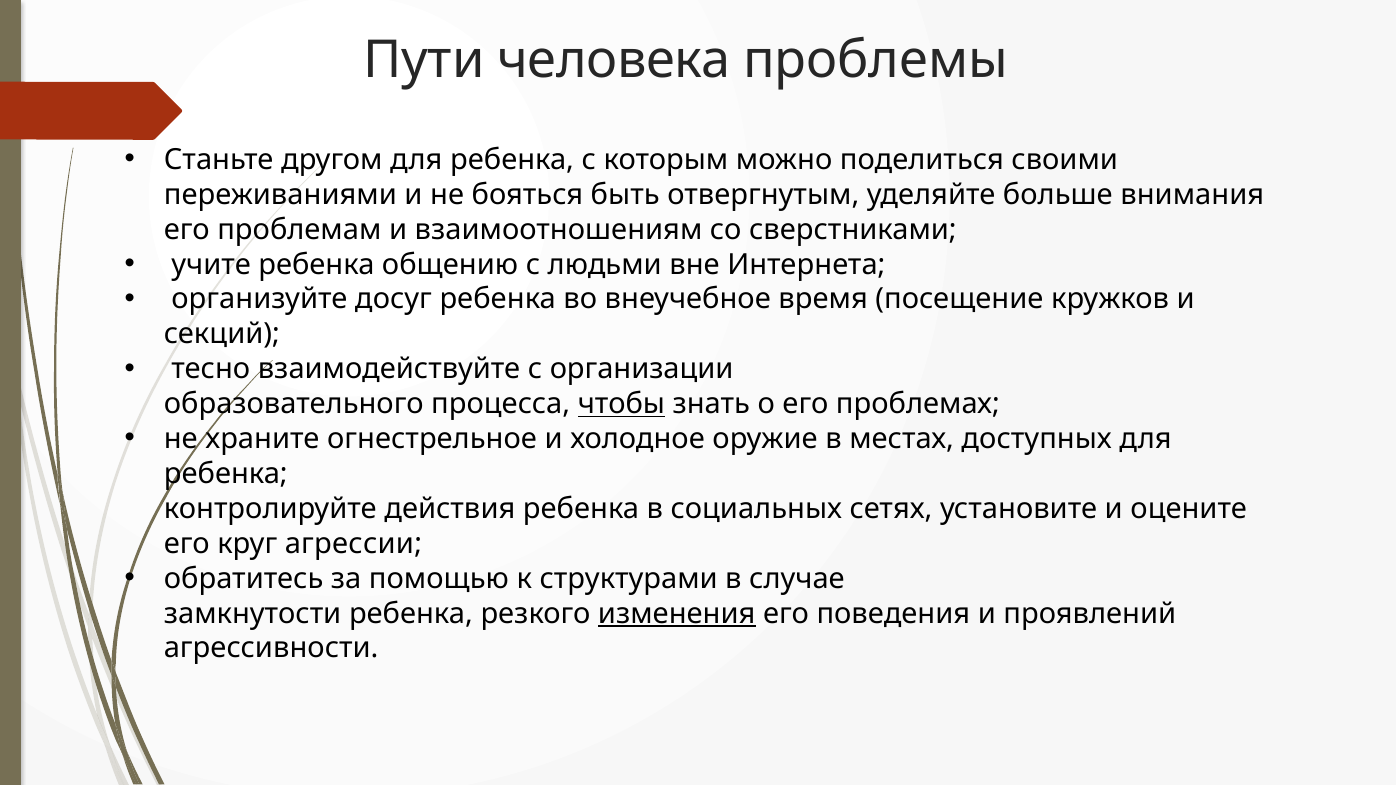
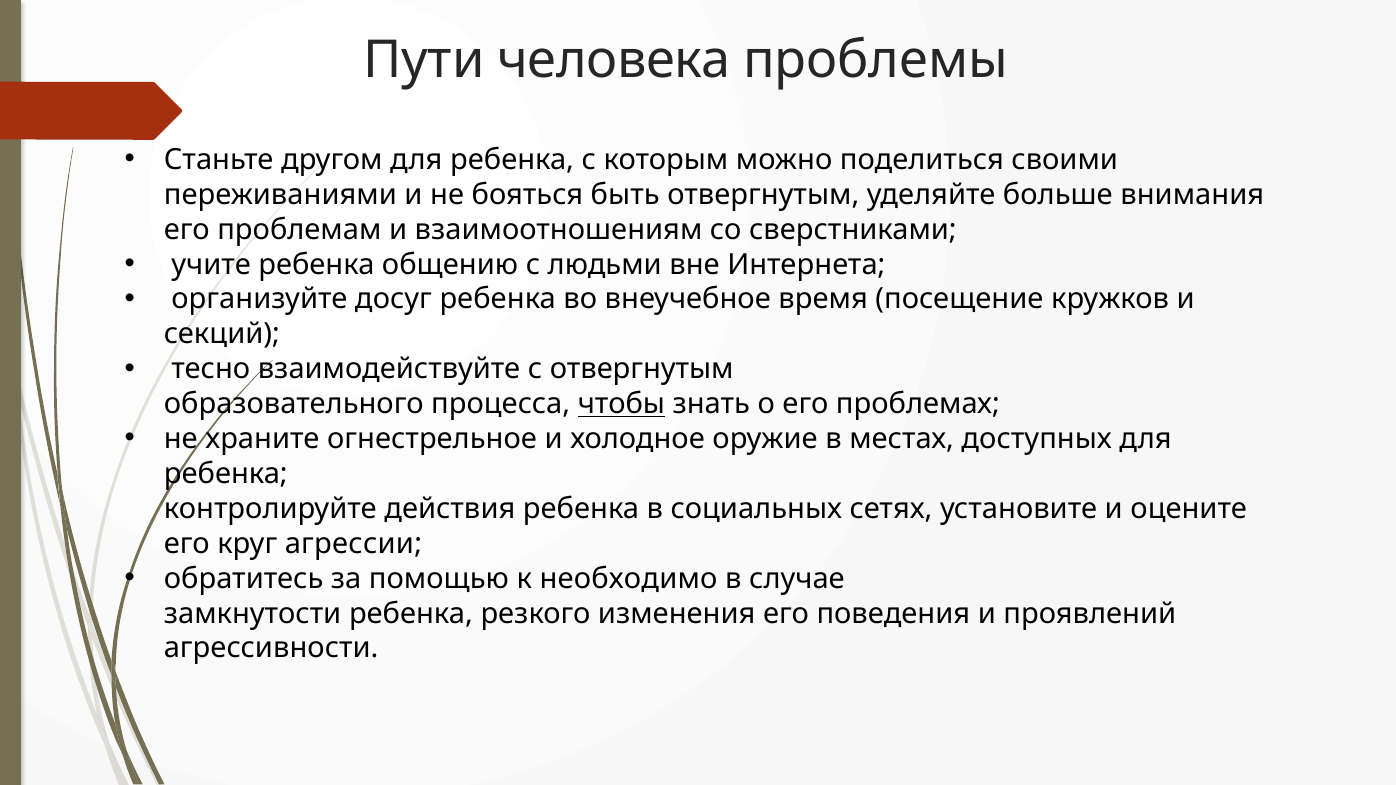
с организации: организации -> отвергнутым (642, 369)
структурами: структурами -> необходимо (628, 579)
изменения underline: present -> none (677, 614)
